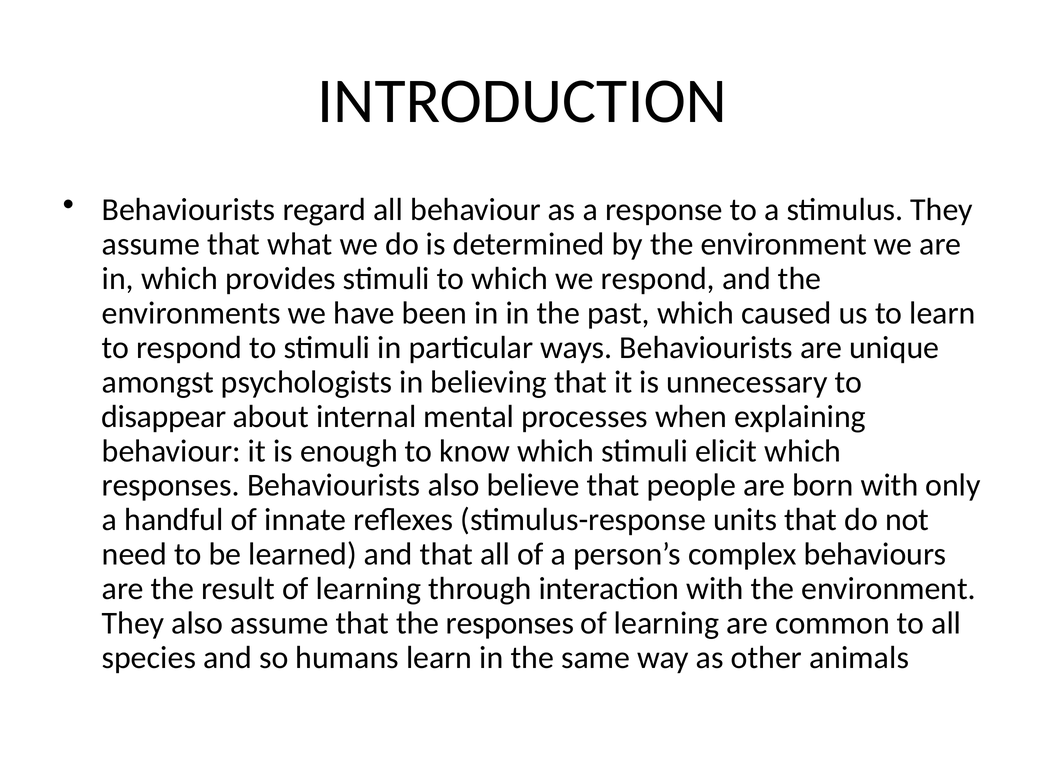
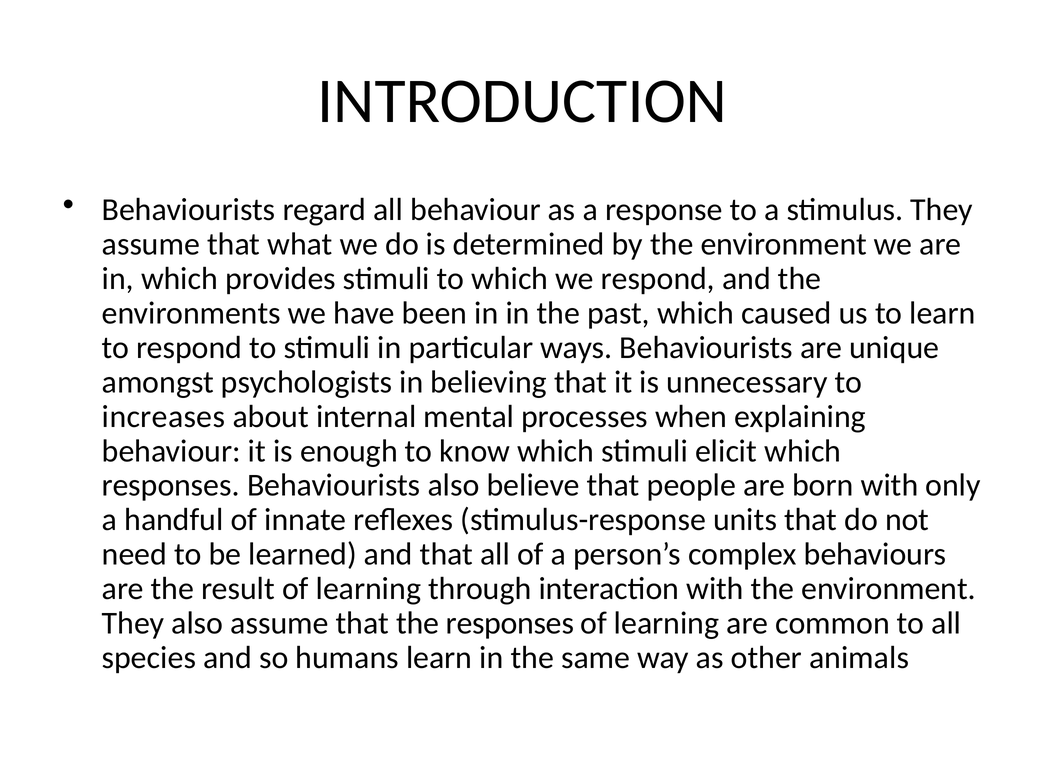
disappear: disappear -> increases (164, 416)
